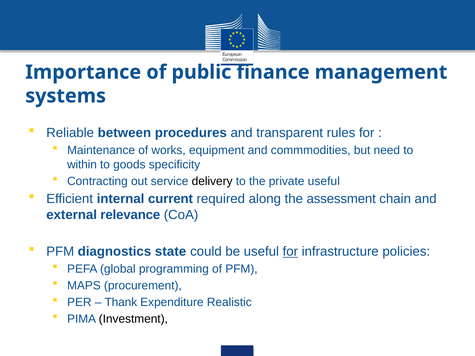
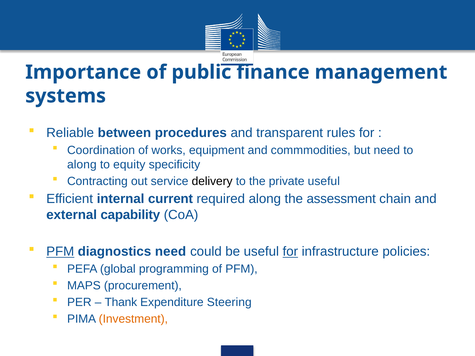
Maintenance: Maintenance -> Coordination (101, 150)
within: within -> along (82, 165)
goods: goods -> equity (129, 165)
relevance: relevance -> capability (130, 215)
PFM underline: none -> present (60, 252)
diagnostics state: state -> need (171, 252)
Realistic: Realistic -> Steering (229, 302)
Investment colour: black -> orange (133, 319)
